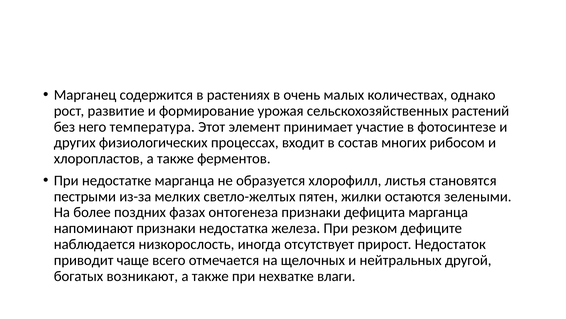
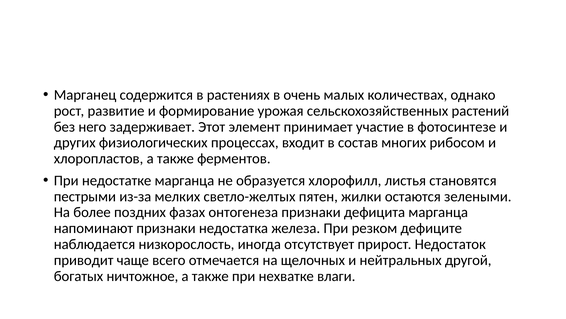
температура: температура -> задерживает (152, 127)
возникают: возникают -> ничтожное (142, 276)
